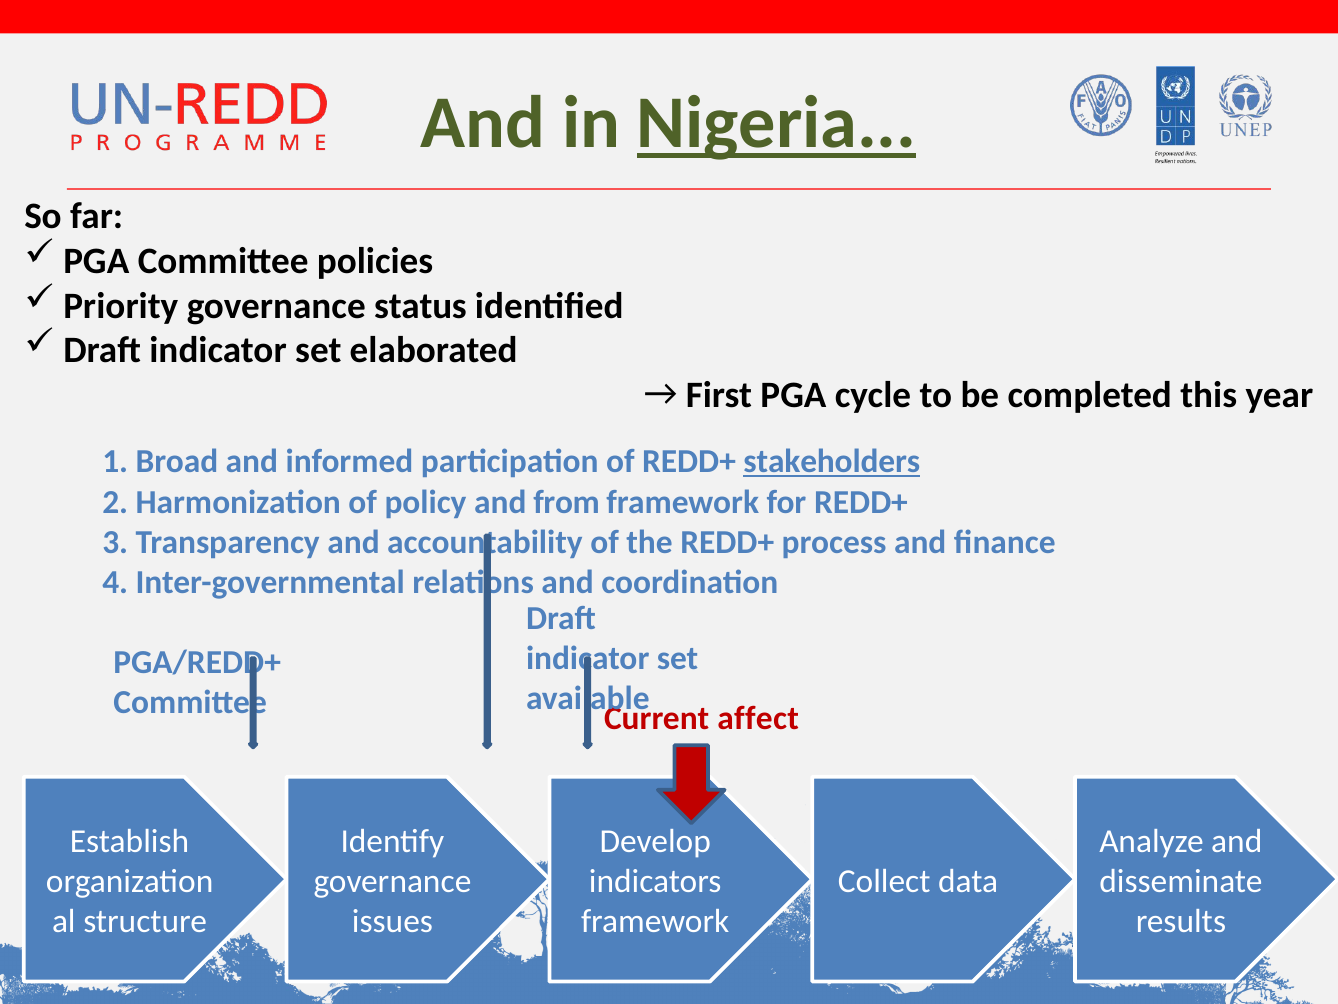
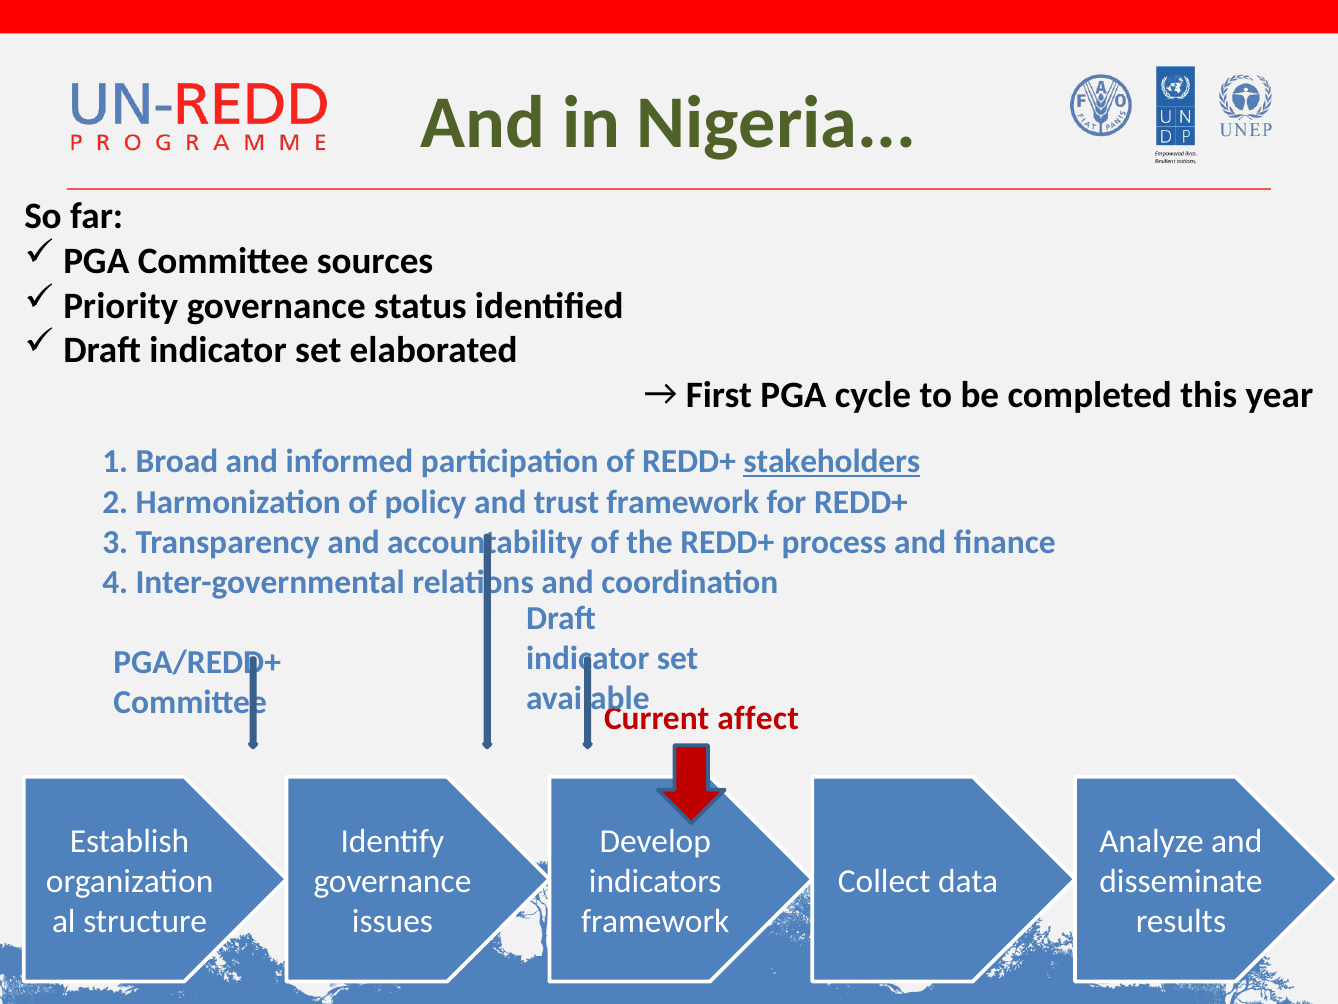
Nigeria underline: present -> none (777, 123)
policies: policies -> sources (375, 261)
from: from -> trust (567, 502)
